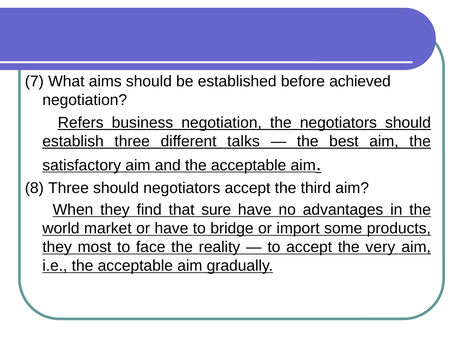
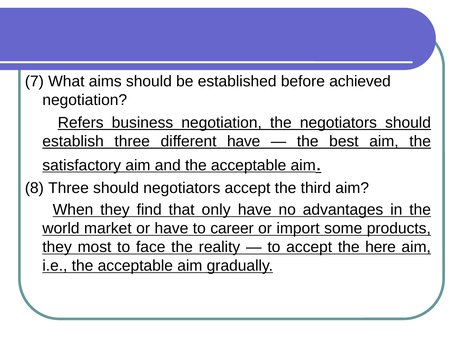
different talks: talks -> have (244, 141)
sure: sure -> only (216, 210)
bridge: bridge -> career (232, 229)
very: very -> here (381, 247)
